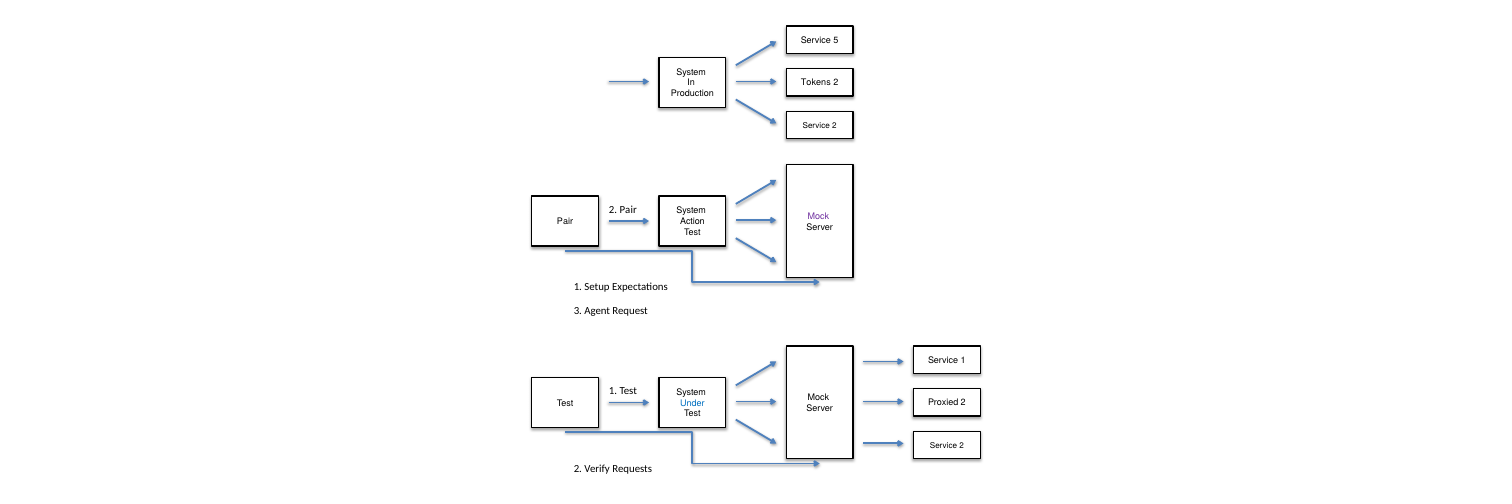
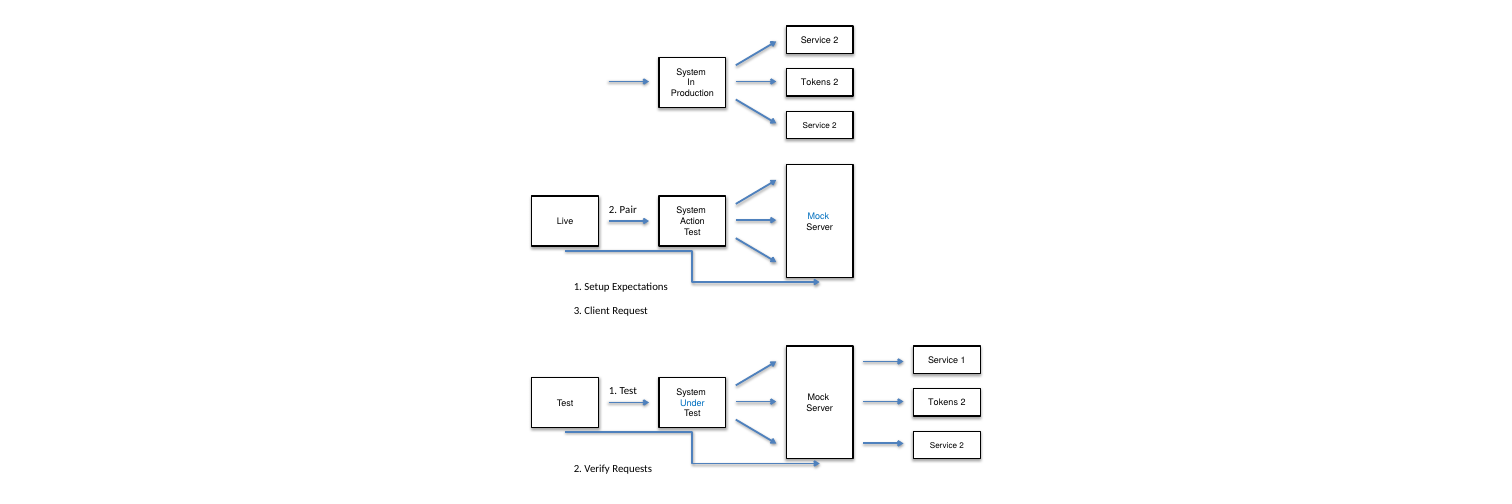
5: 5 -> 2 (836, 40)
Mock colour: purple -> blue (818, 216)
Pair: Pair -> Live (565, 222)
Agent: Agent -> Client (597, 311)
Proxied: Proxied -> Tokens (943, 403)
